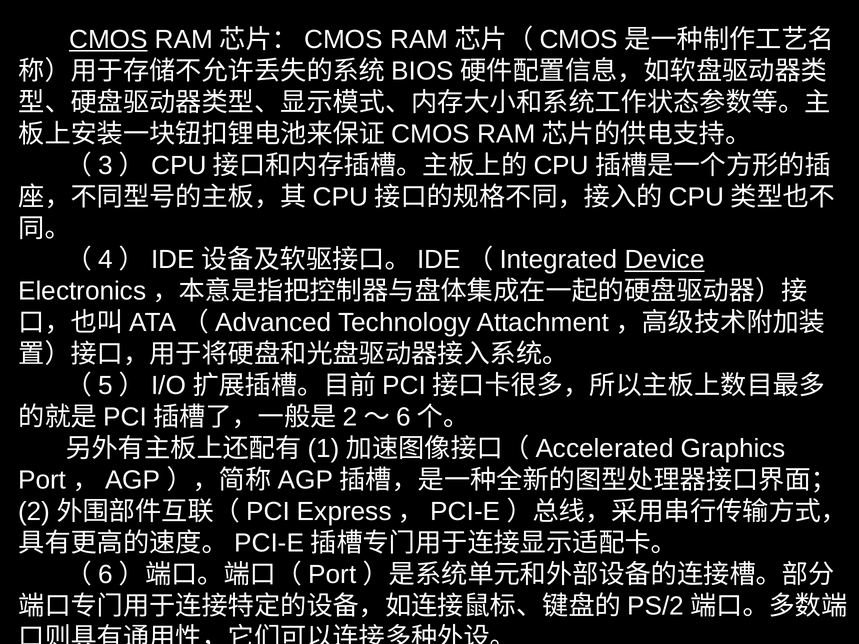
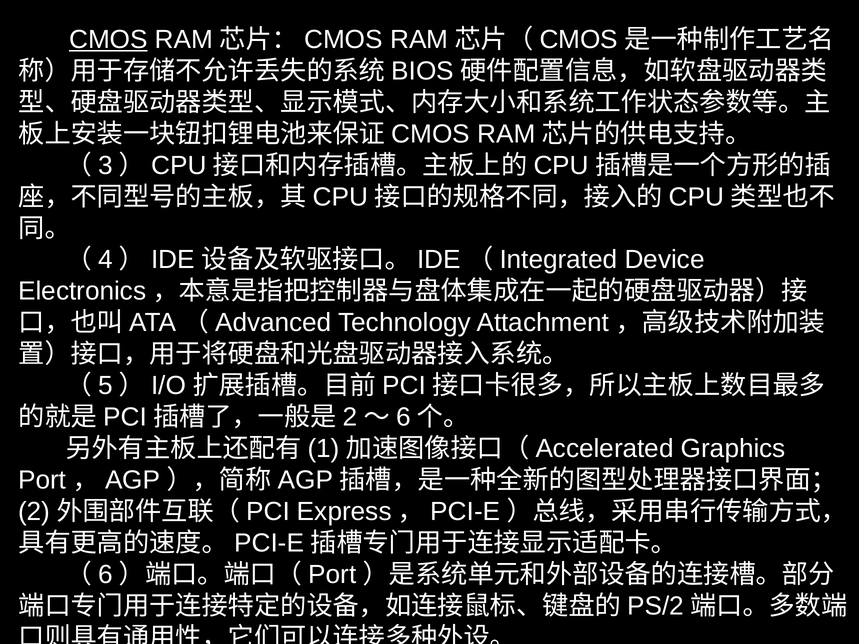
Device underline: present -> none (665, 260)
